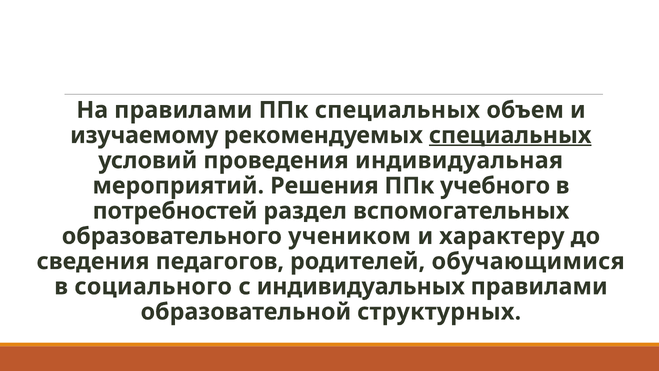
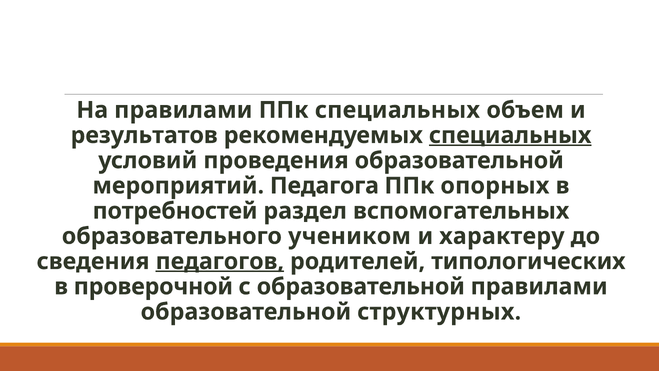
изучаемому: изучаемому -> результатов (144, 135)
проведения индивидуальная: индивидуальная -> образовательной (459, 160)
Решения: Решения -> Педагога (324, 186)
учебного: учебного -> опорных (495, 186)
педагогов underline: none -> present (220, 261)
обучающимися: обучающимися -> типологических (528, 261)
социального: социального -> проверочной (153, 286)
с индивидуальных: индивидуальных -> образовательной (361, 286)
